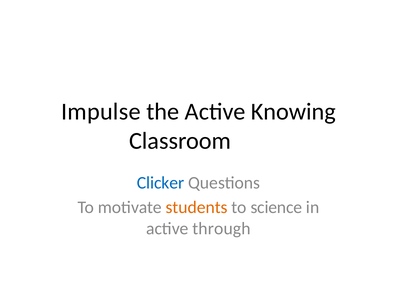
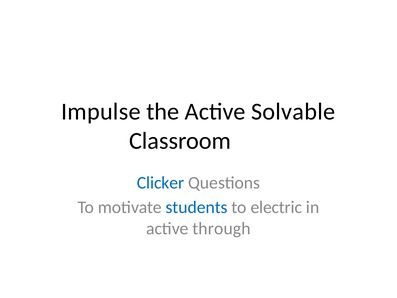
Knowing: Knowing -> Solvable (293, 112)
students colour: orange -> blue (197, 207)
science: science -> electric (276, 207)
